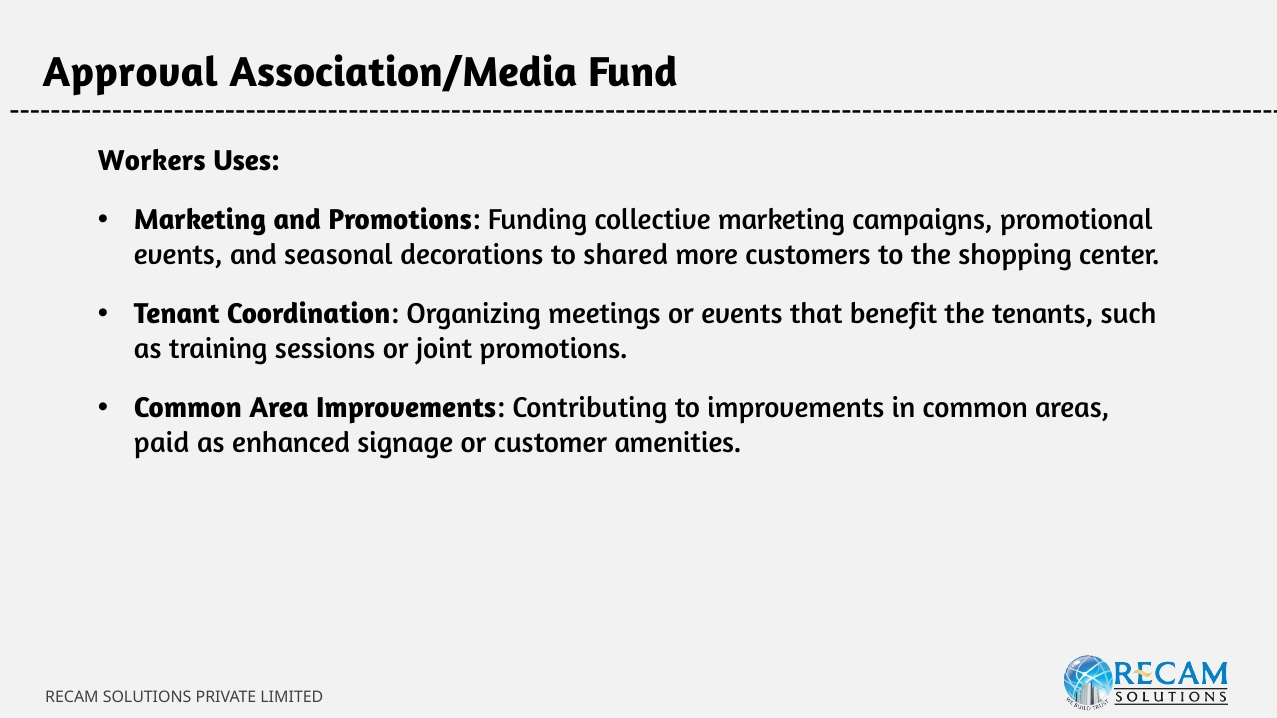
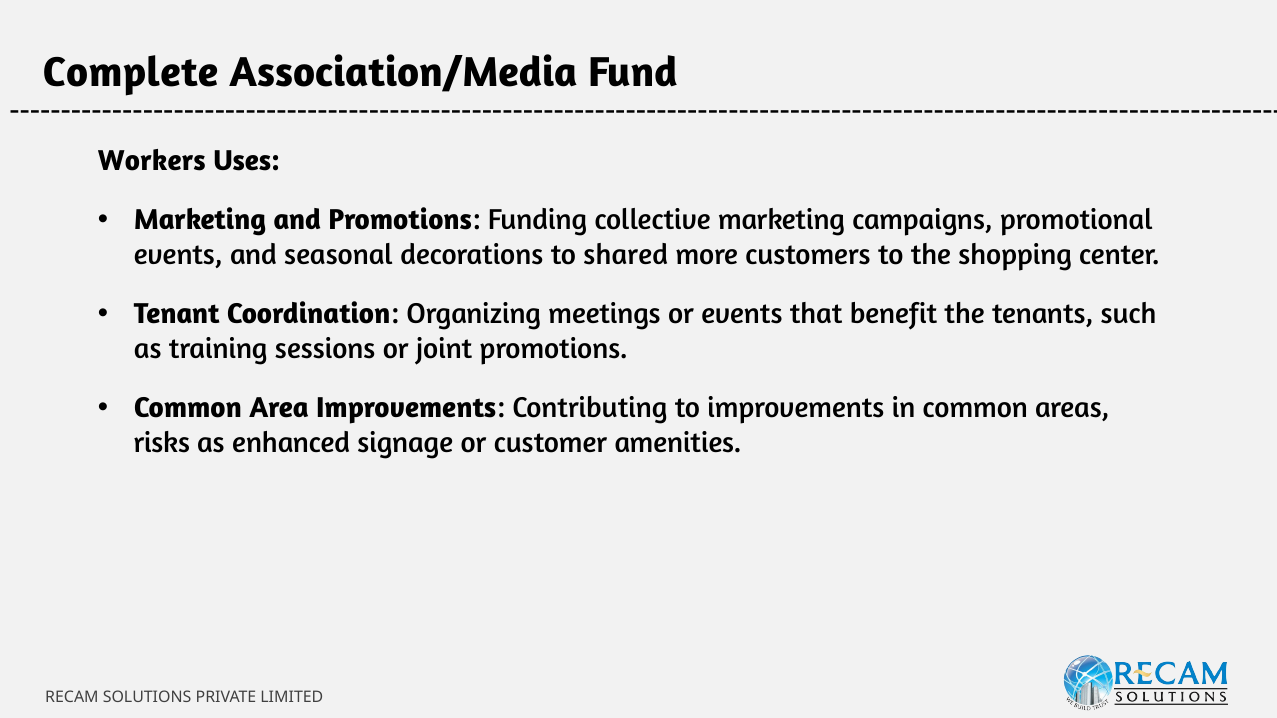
Approval: Approval -> Complete (130, 72)
paid: paid -> risks (162, 444)
